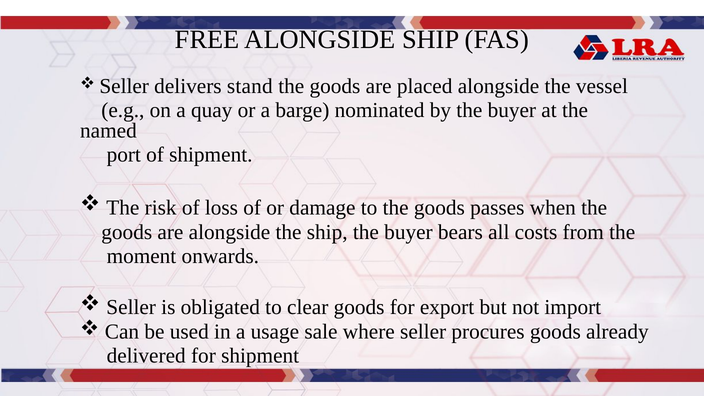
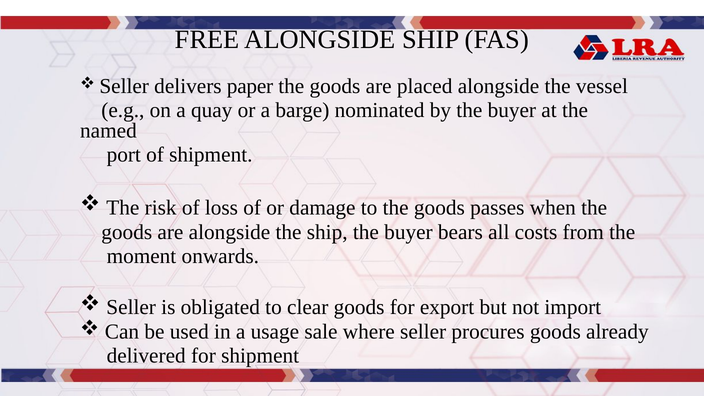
stand: stand -> paper (250, 86)
